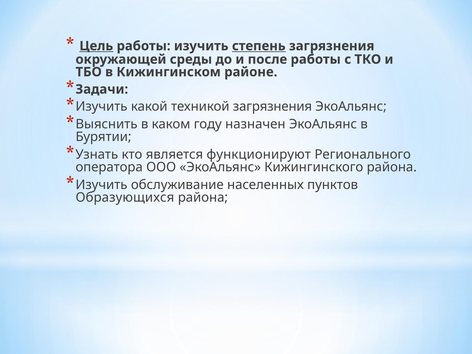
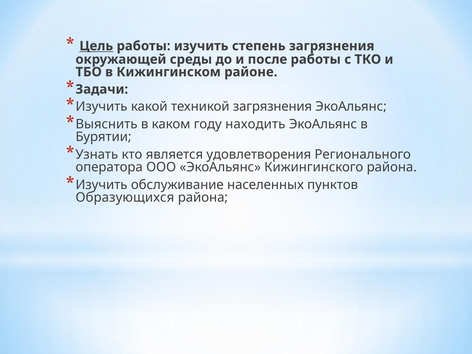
степень underline: present -> none (259, 46)
назначен: назначен -> находить (255, 124)
функционируют: функционируют -> удовлетворения (259, 155)
